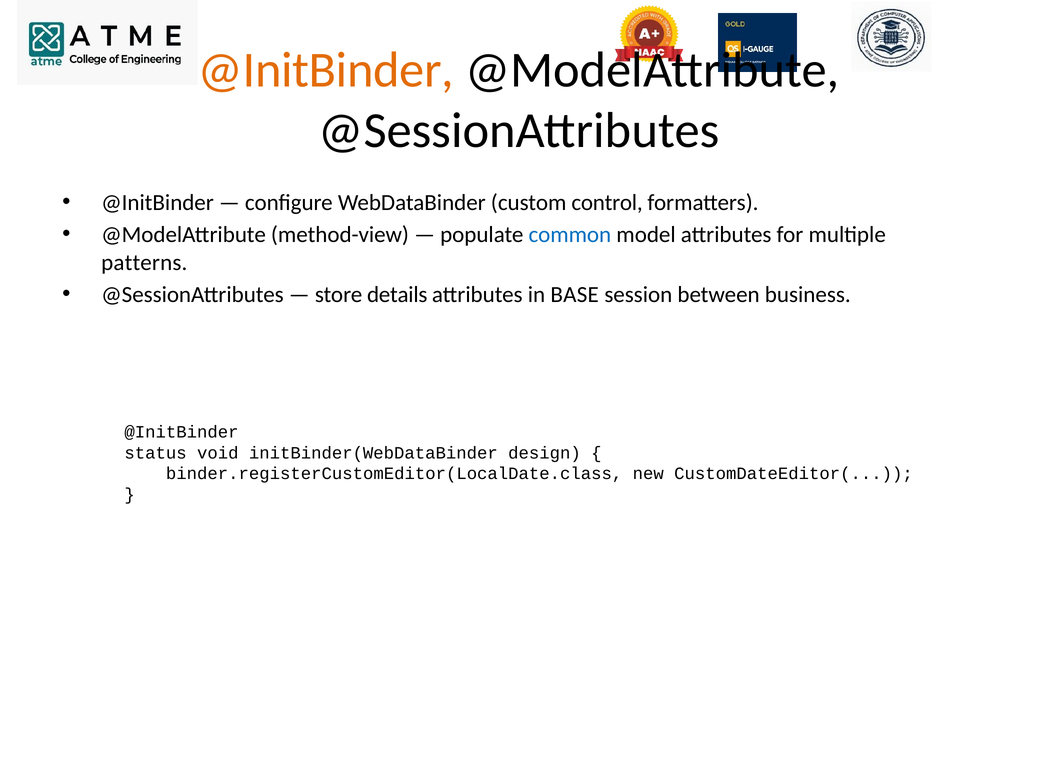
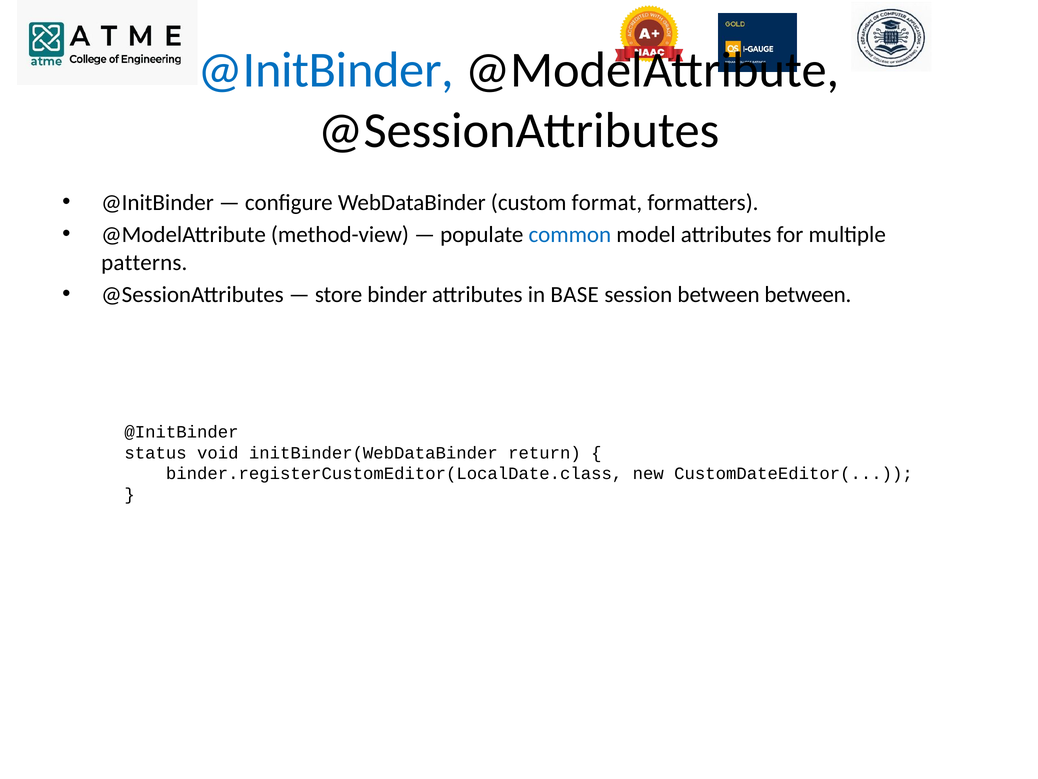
@InitBinder colour: orange -> blue (326, 70)
control: control -> format (607, 202)
details: details -> binder (397, 295)
between business: business -> between (808, 295)
design: design -> return (545, 453)
